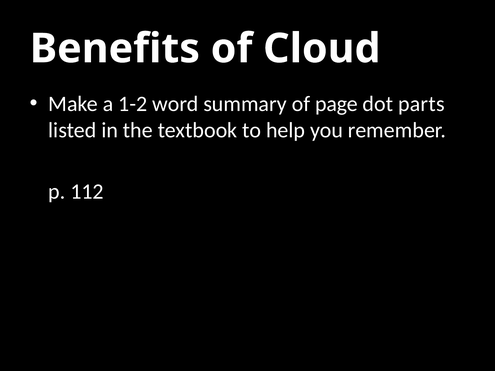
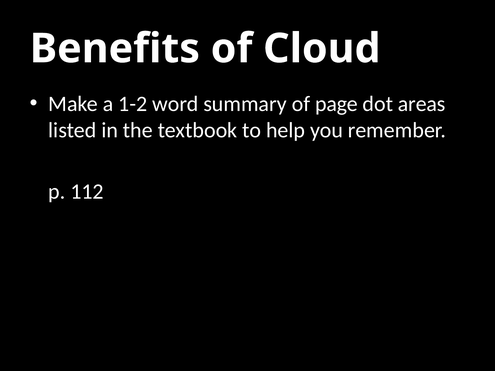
parts: parts -> areas (422, 104)
